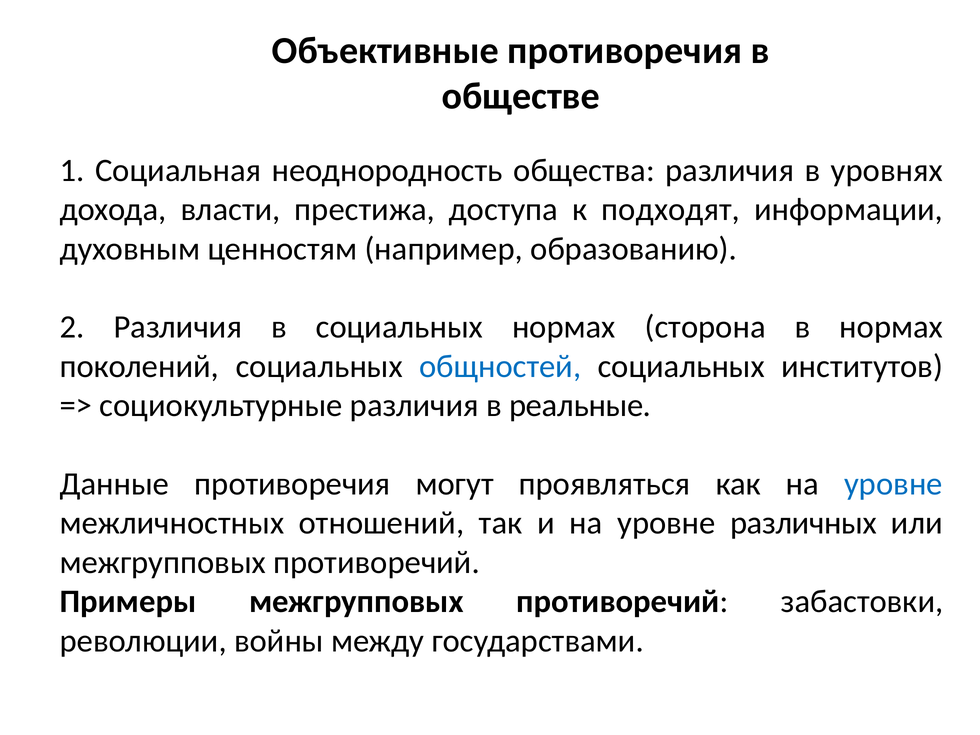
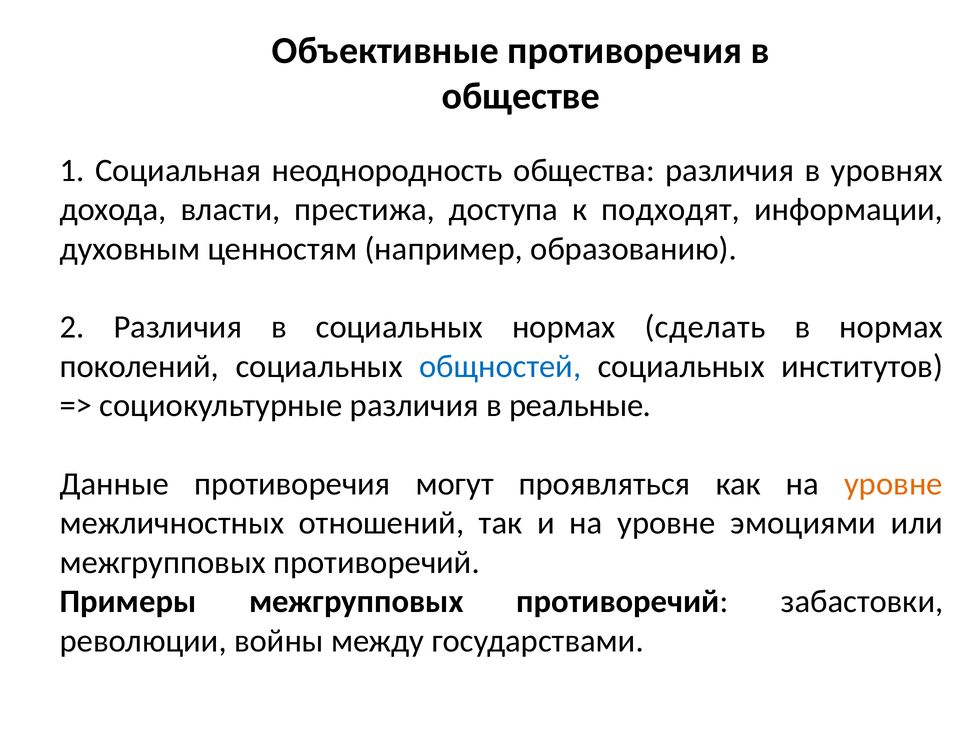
сторона: сторона -> сделать (705, 327)
уровне colour: blue -> orange (893, 484)
различных: различных -> эмоциями (803, 523)
